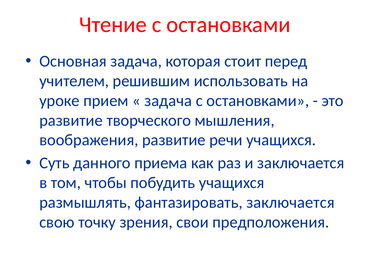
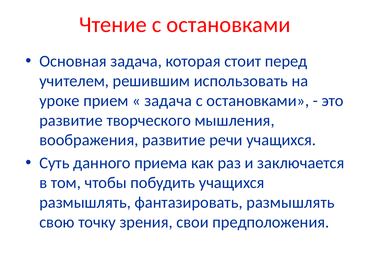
фантазировать заключается: заключается -> размышлять (290, 202)
